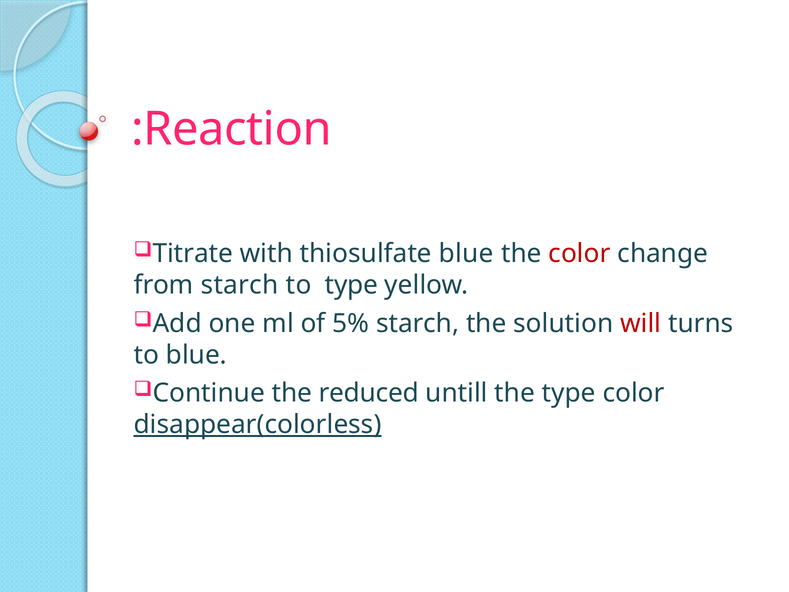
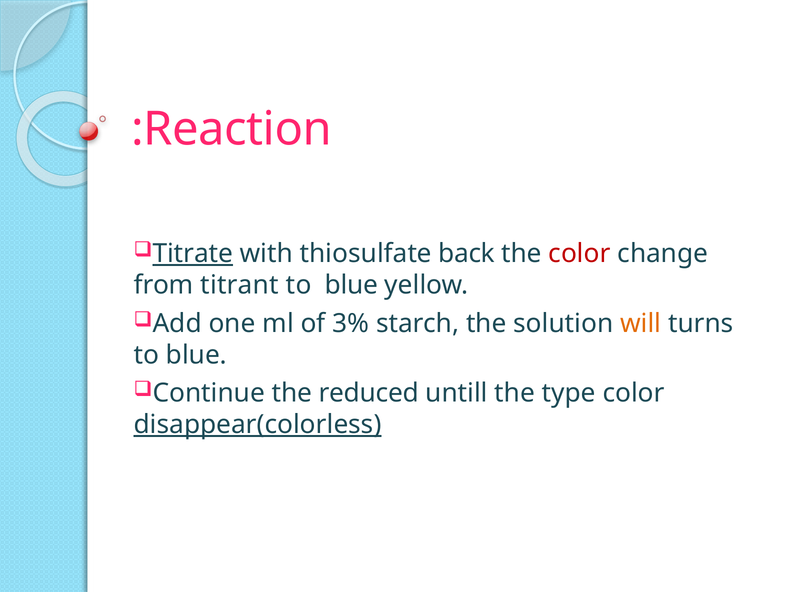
Titrate underline: none -> present (193, 254)
thiosulfate blue: blue -> back (467, 254)
from starch: starch -> titrant (240, 285)
type: type -> blue (352, 285)
5%: 5% -> 3% (351, 323)
will colour: red -> orange (641, 323)
